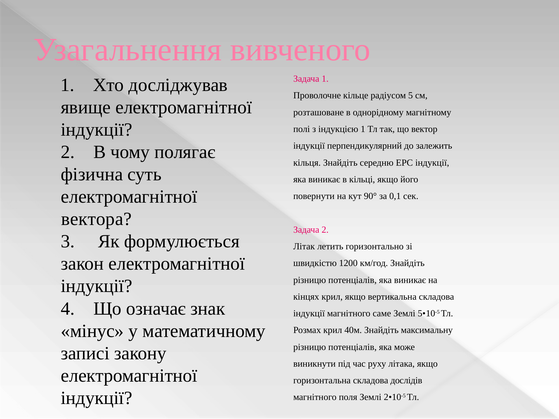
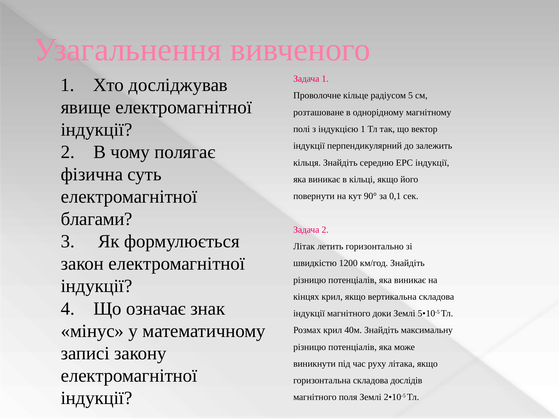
вектора: вектора -> благами (97, 219)
саме: саме -> доки (382, 314)
